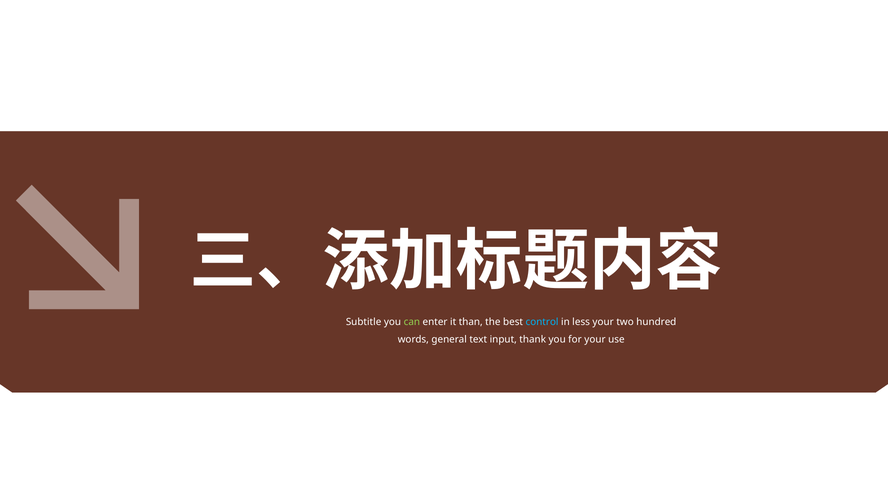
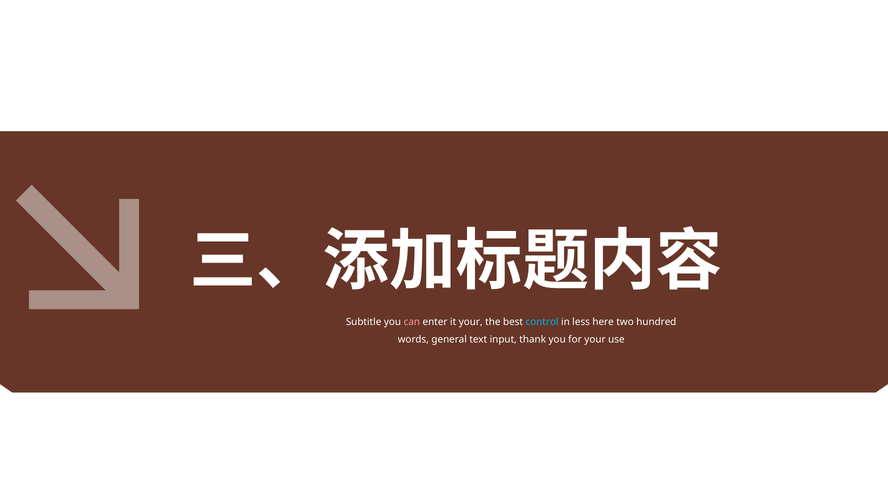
can colour: light green -> pink (412, 321)
it than: than -> your (471, 321)
less your: your -> here (603, 321)
